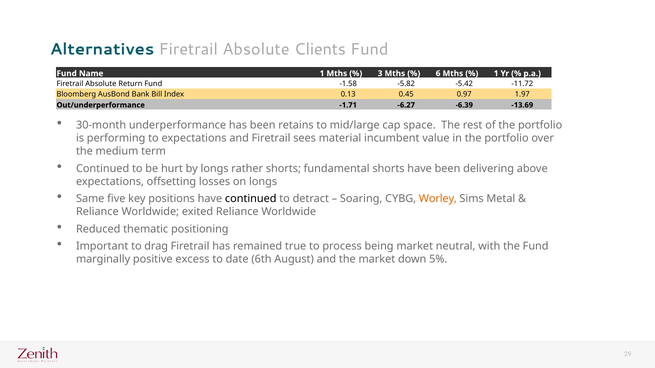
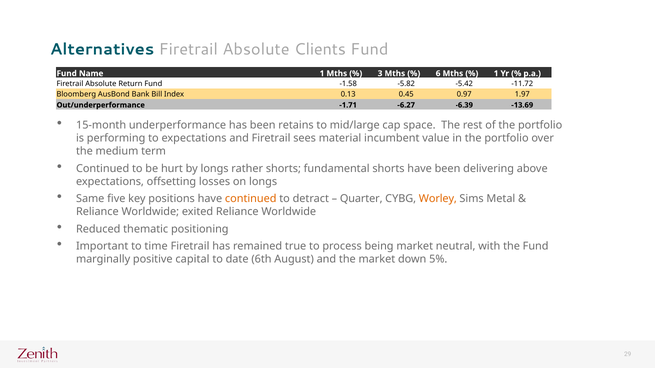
30-month: 30-month -> 15-month (101, 125)
continued colour: black -> orange (251, 199)
Soaring: Soaring -> Quarter (361, 199)
drag: drag -> time (156, 246)
excess: excess -> capital (192, 259)
